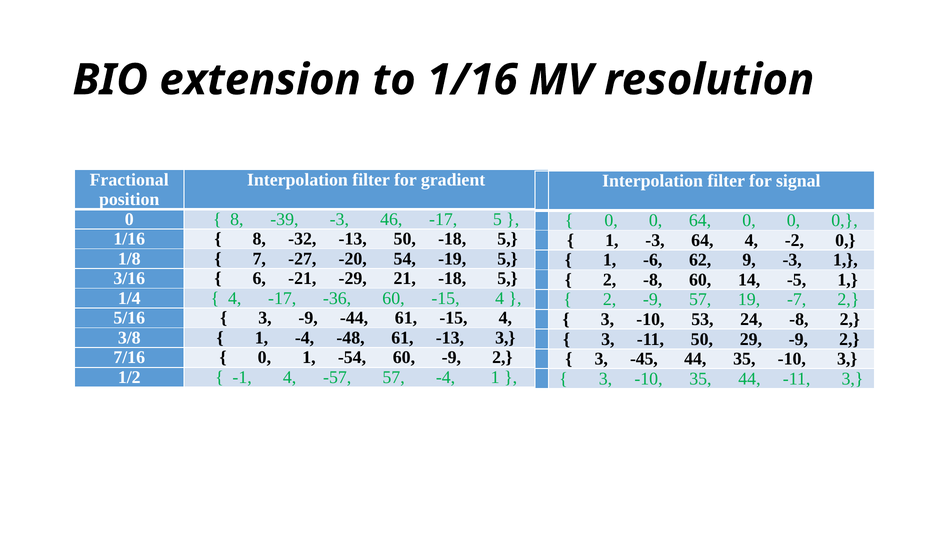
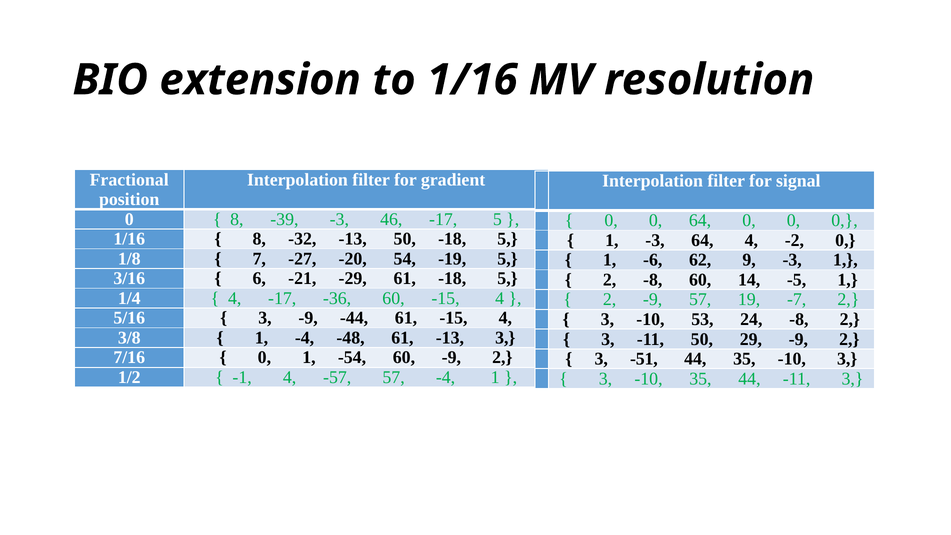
-29 21: 21 -> 61 (405, 278)
-45: -45 -> -51 (644, 359)
